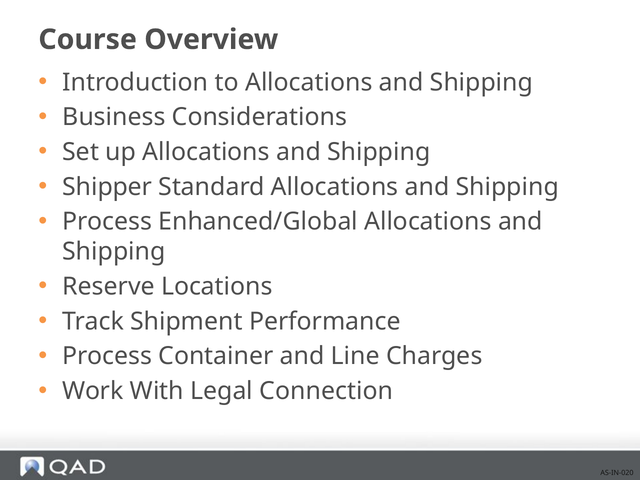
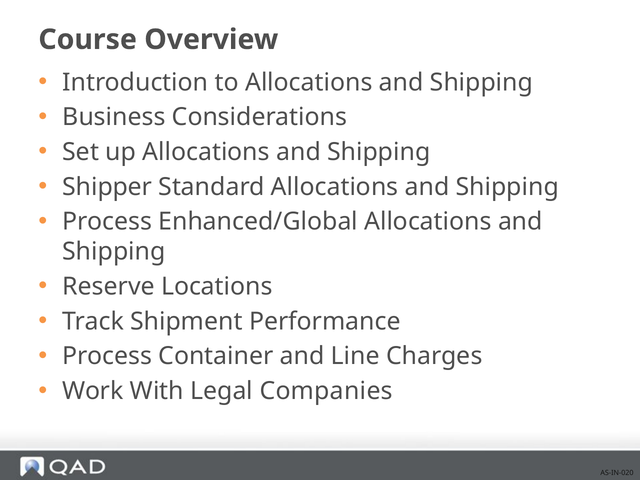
Connection: Connection -> Companies (326, 391)
